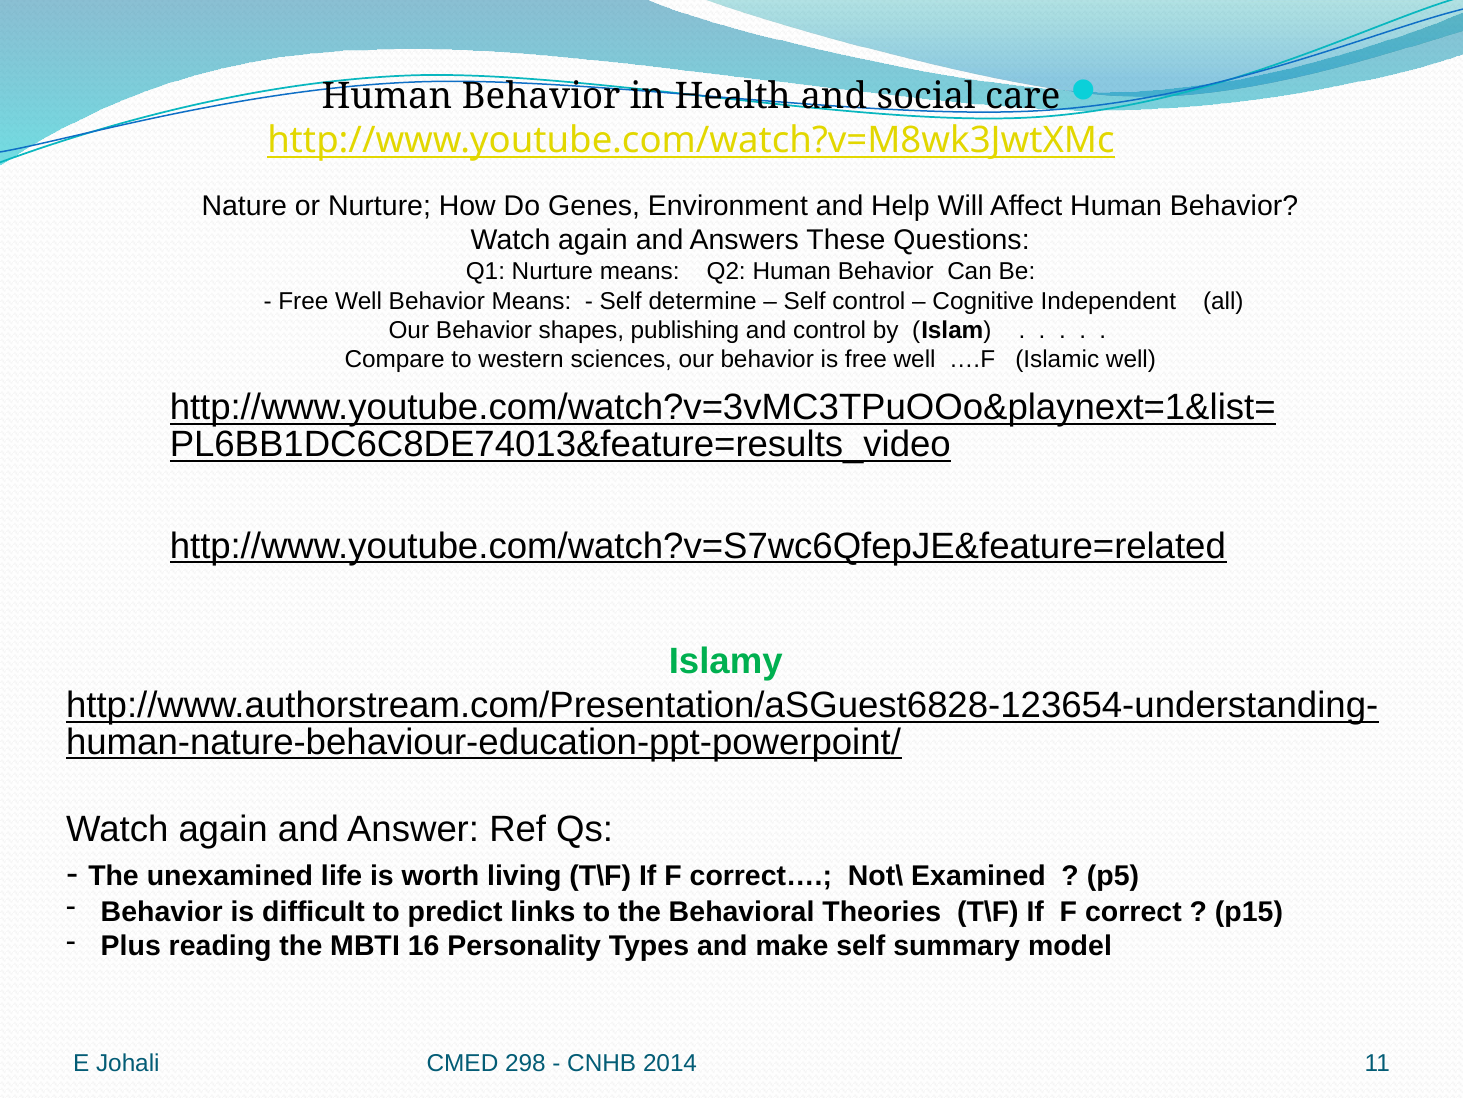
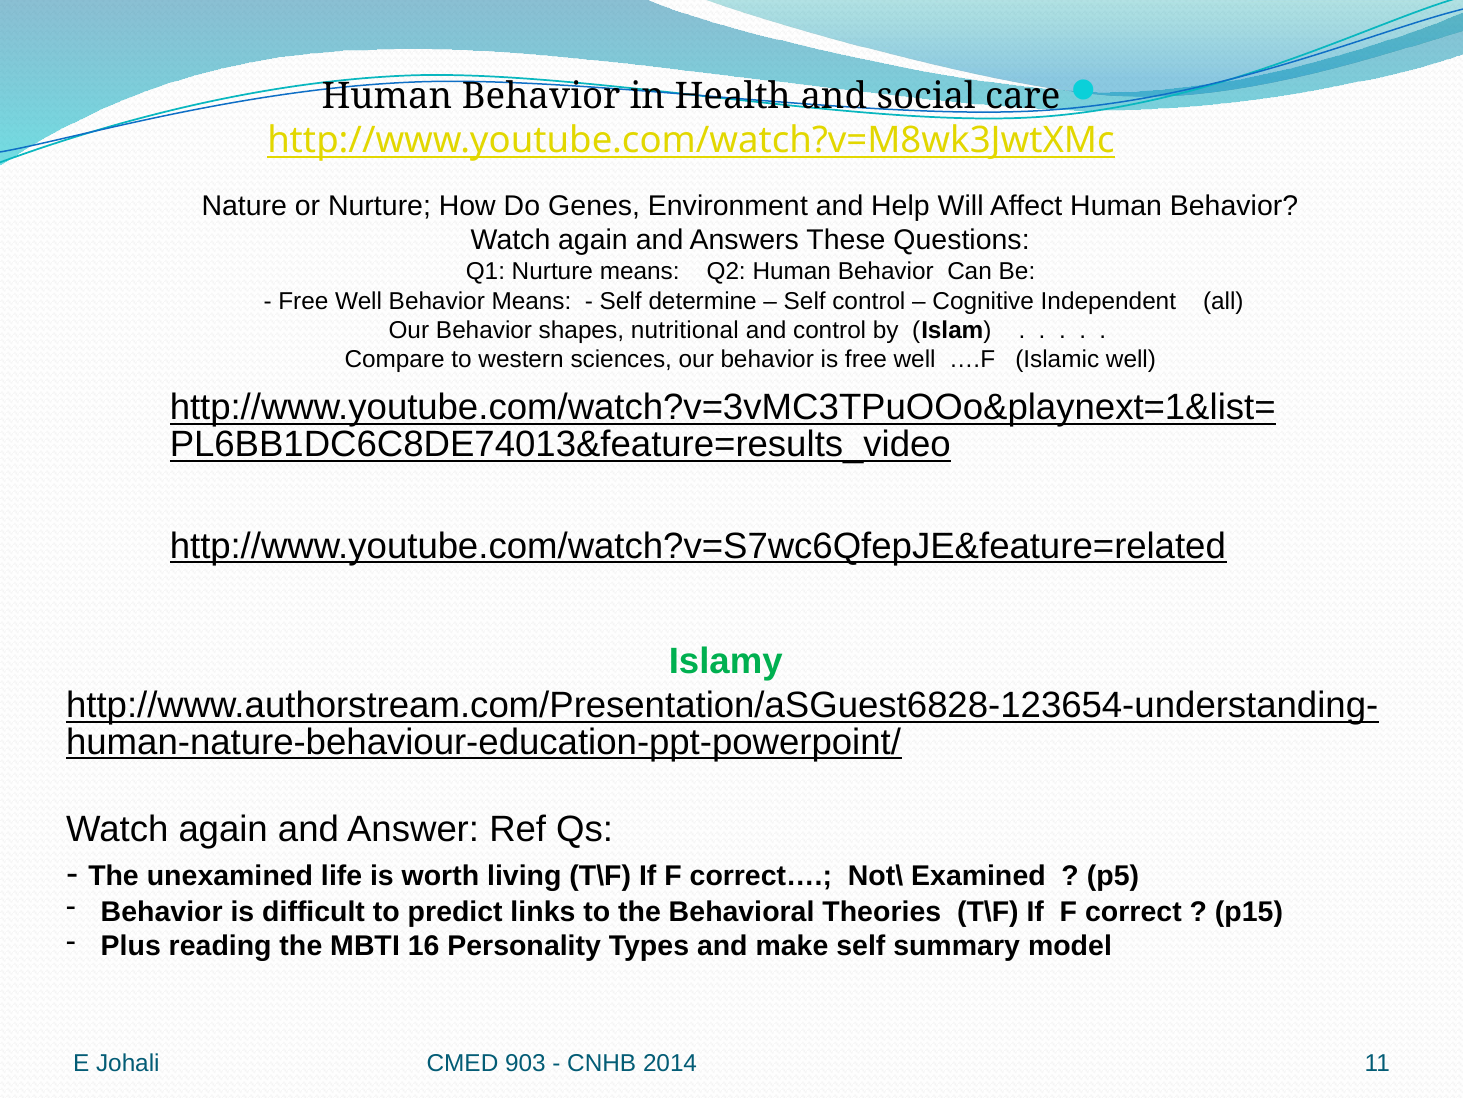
publishing: publishing -> nutritional (685, 330)
298: 298 -> 903 (525, 1062)
